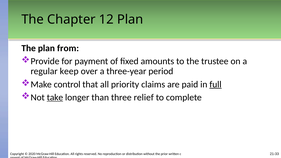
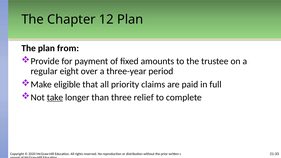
keep: keep -> eight (69, 71)
control: control -> eligible (67, 84)
full underline: present -> none (216, 84)
